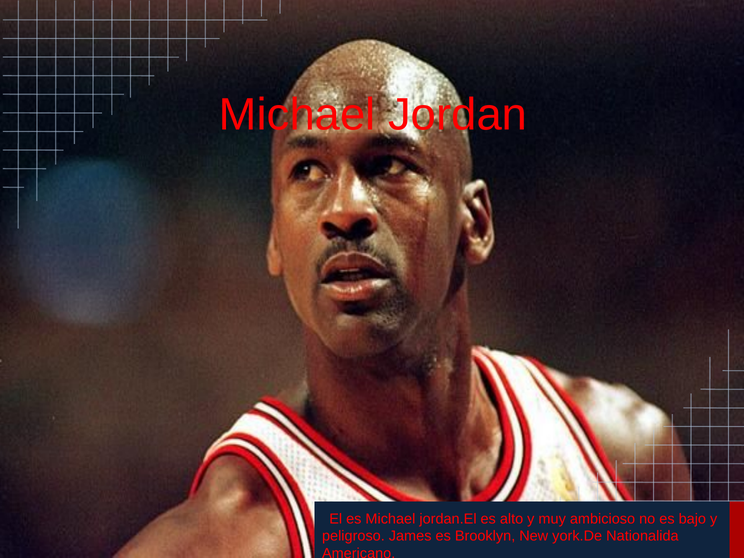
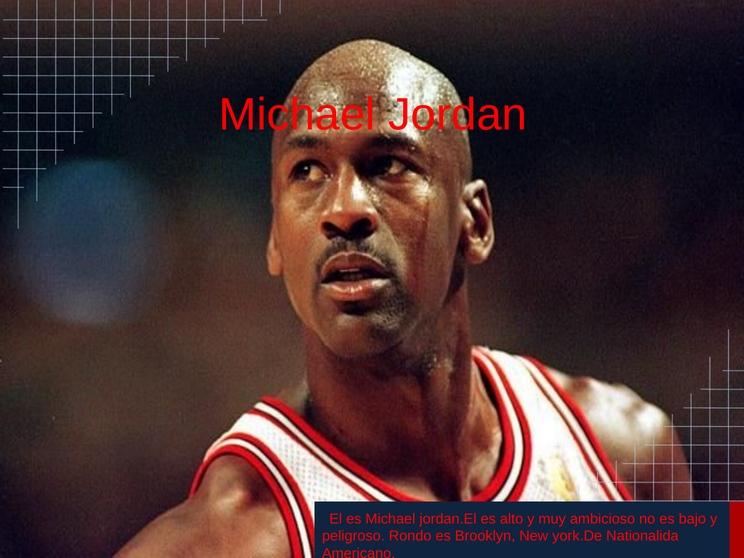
James: James -> Rondo (410, 536)
